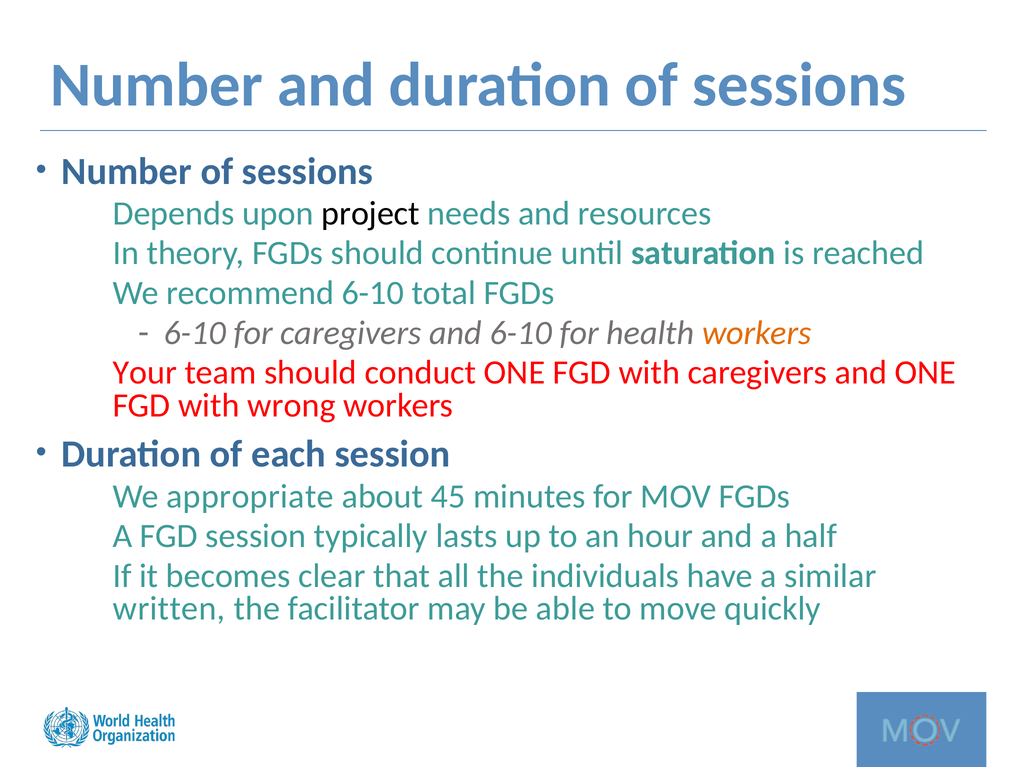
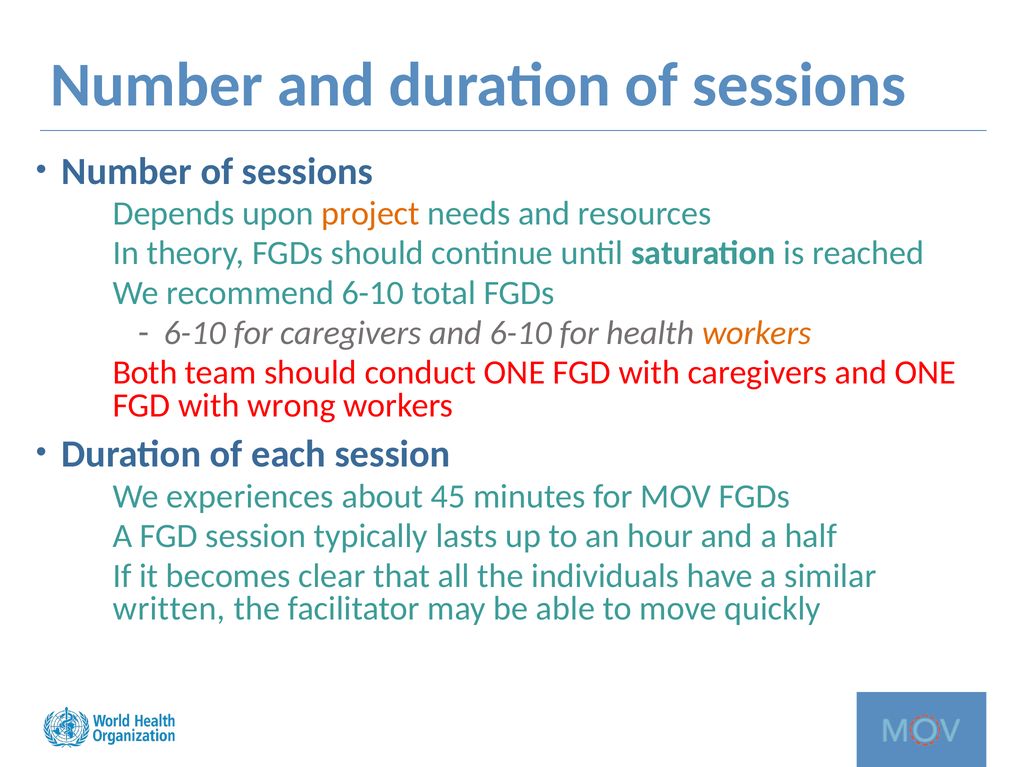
project colour: black -> orange (371, 213)
Your: Your -> Both (145, 373)
appropriate: appropriate -> experiences (250, 496)
